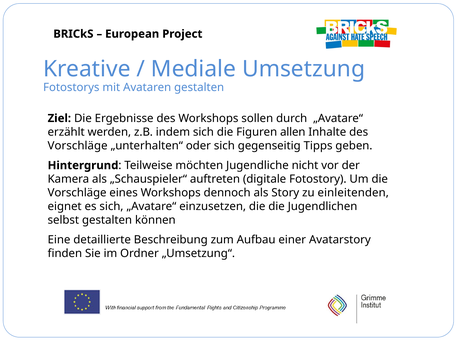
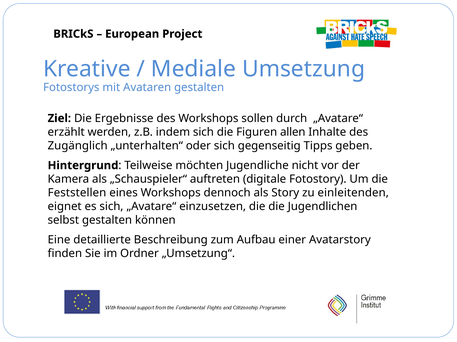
Vorschläge: Vorschläge -> Zugänglich (78, 146)
Vorschläge: Vorschläge -> Feststellen (77, 193)
